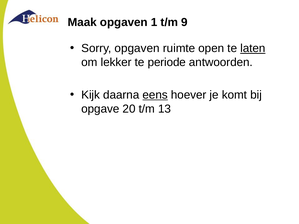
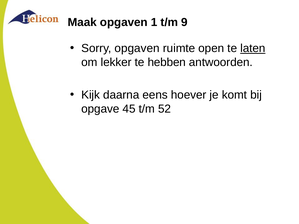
periode: periode -> hebben (167, 62)
eens underline: present -> none (155, 95)
20: 20 -> 45 (129, 109)
13: 13 -> 52 (164, 109)
